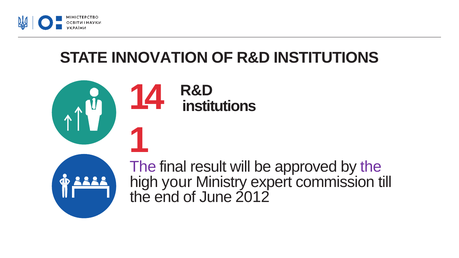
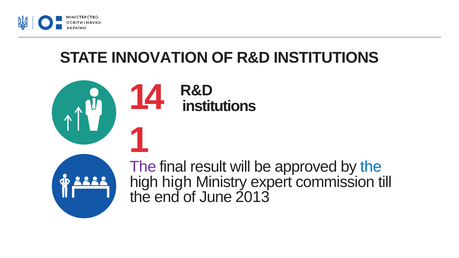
the colour: purple -> blue (371, 167)
high your: your -> high (177, 182)
2012: 2012 -> 2013 (252, 197)
